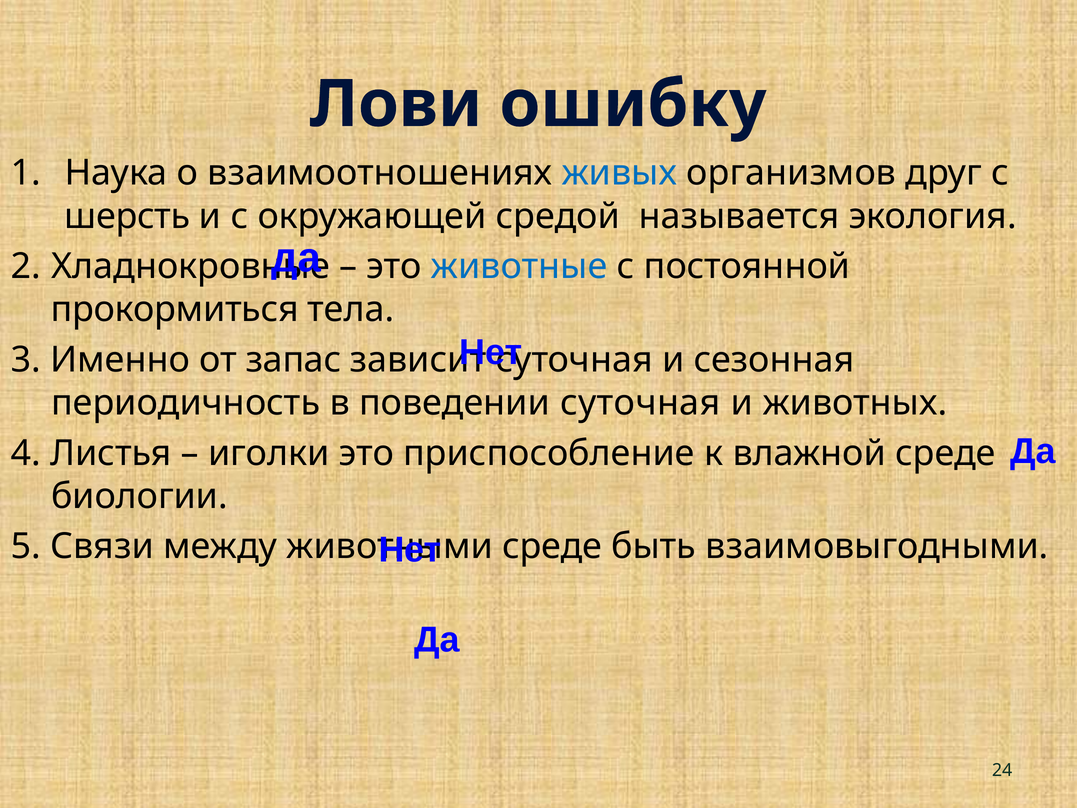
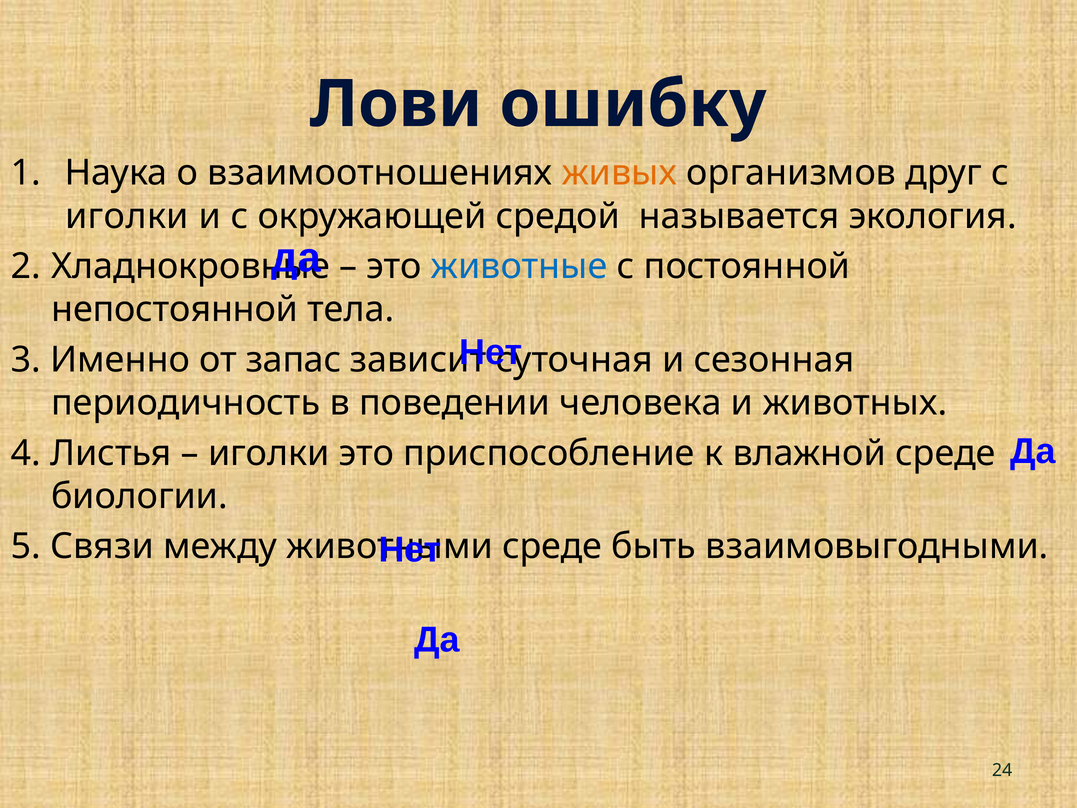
живых colour: blue -> orange (619, 173)
шерсть: шерсть -> иголки (127, 216)
прокормиться: прокормиться -> непостоянной (175, 309)
поведении суточная: суточная -> человека (641, 403)
